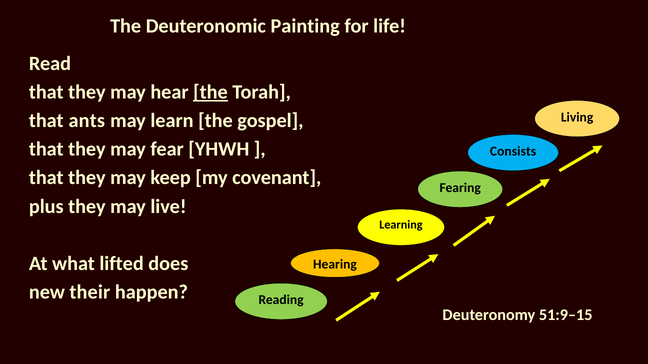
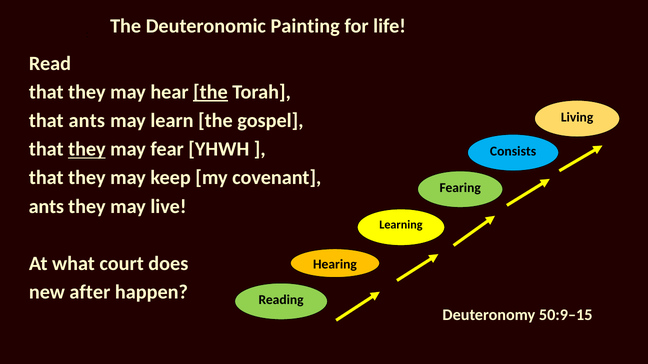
they underline: none -> present (87, 149)
plus: plus -> ants (46, 207)
lifted: lifted -> court (122, 264)
their: their -> after (90, 293)
51:9–15: 51:9–15 -> 50:9–15 (566, 315)
